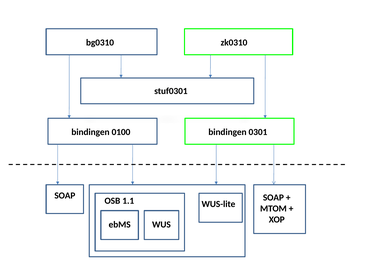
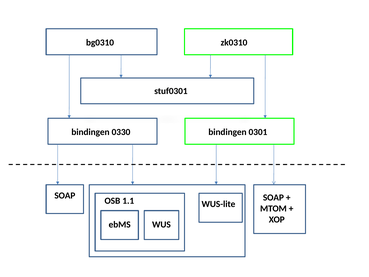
0100: 0100 -> 0330 (121, 132)
